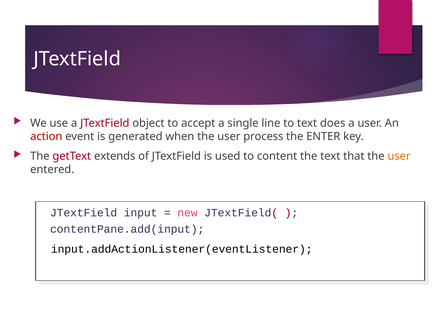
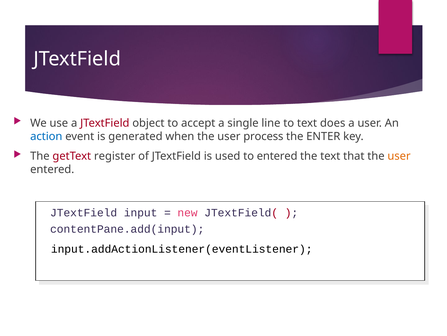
action colour: red -> blue (46, 136)
extends: extends -> register (115, 156)
to content: content -> entered (277, 156)
